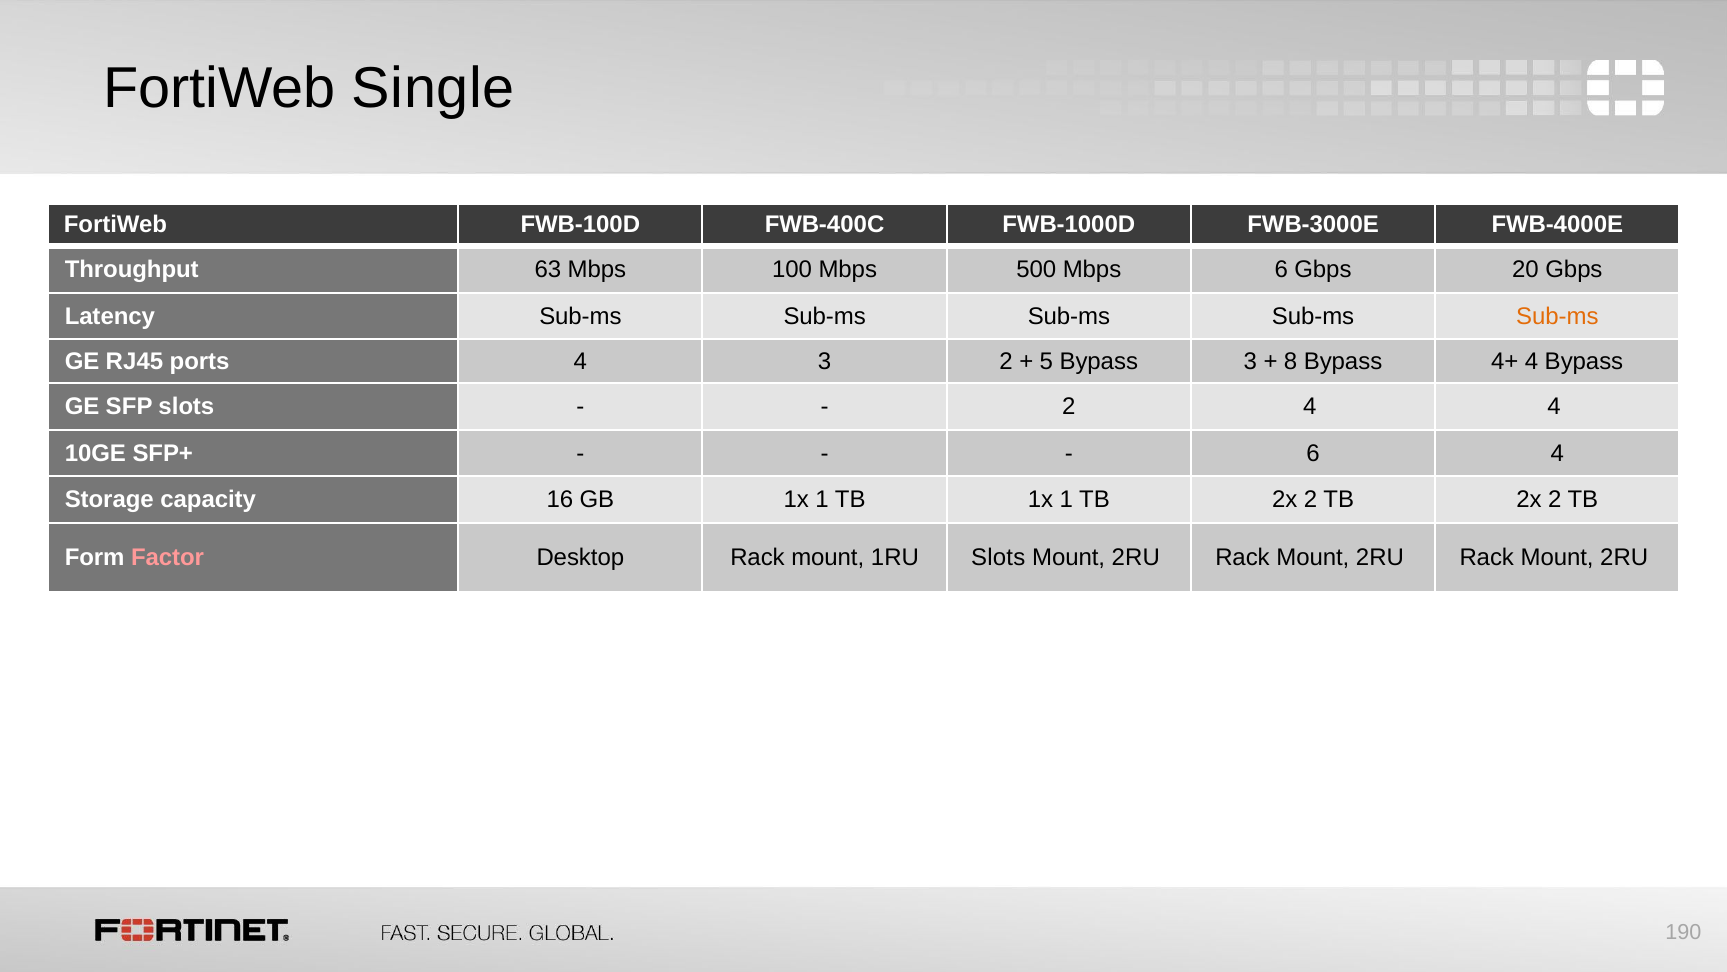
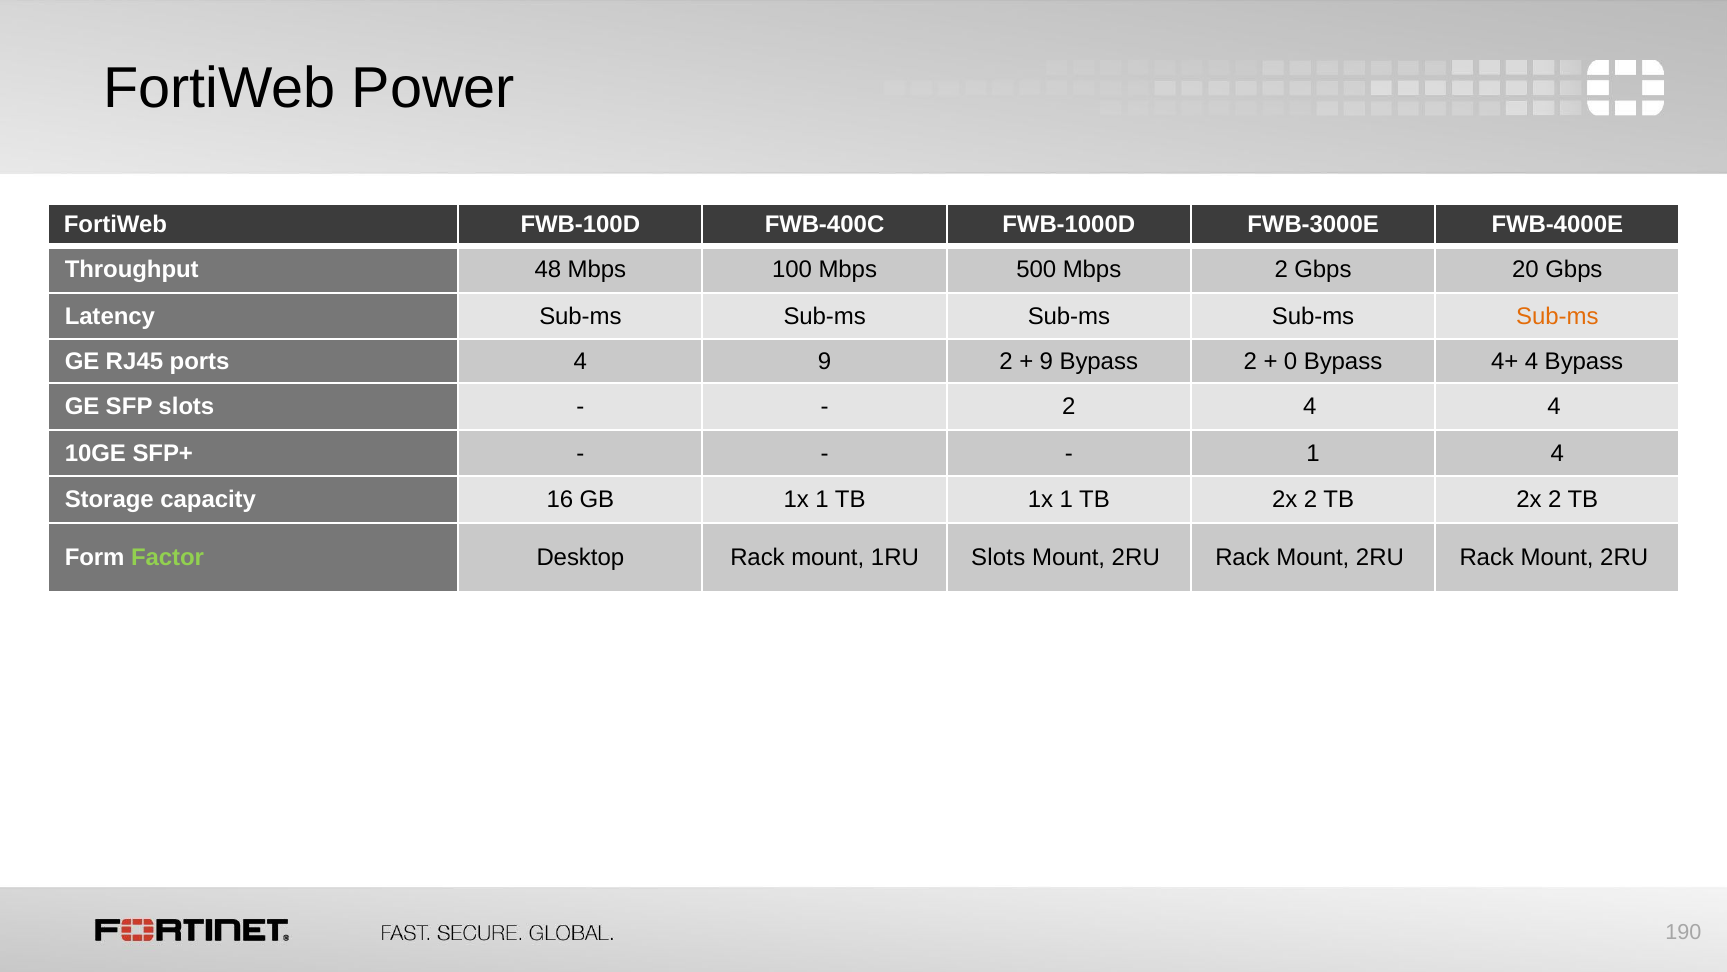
Single: Single -> Power (433, 88)
63: 63 -> 48 (548, 269)
Mbps 6: 6 -> 2 (1281, 269)
4 3: 3 -> 9 (825, 361)
5: 5 -> 9 (1046, 361)
Bypass 3: 3 -> 2 (1250, 361)
8: 8 -> 0 (1291, 361)
6: 6 -> 1 (1313, 453)
Factor colour: pink -> light green (168, 558)
